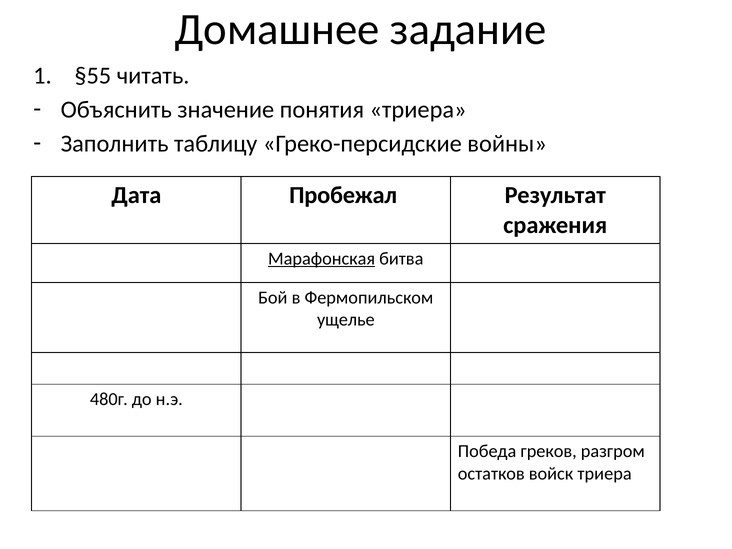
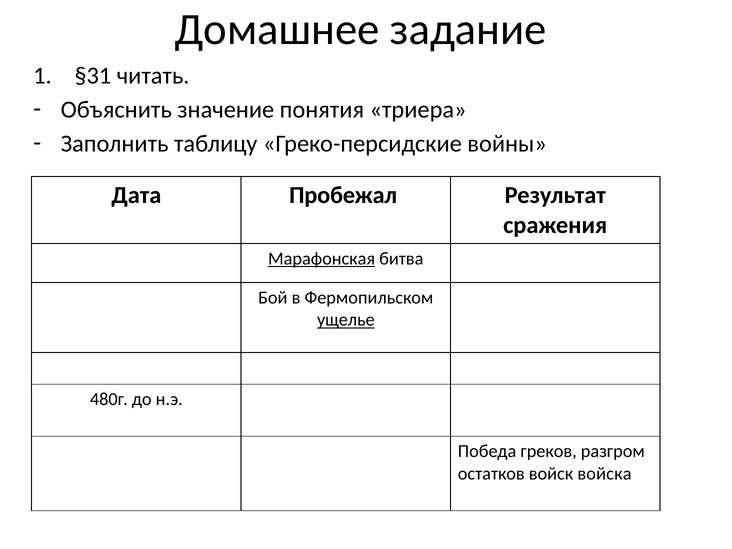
§55: §55 -> §31 (93, 75)
ущелье underline: none -> present (346, 320)
войск триера: триера -> войска (604, 474)
